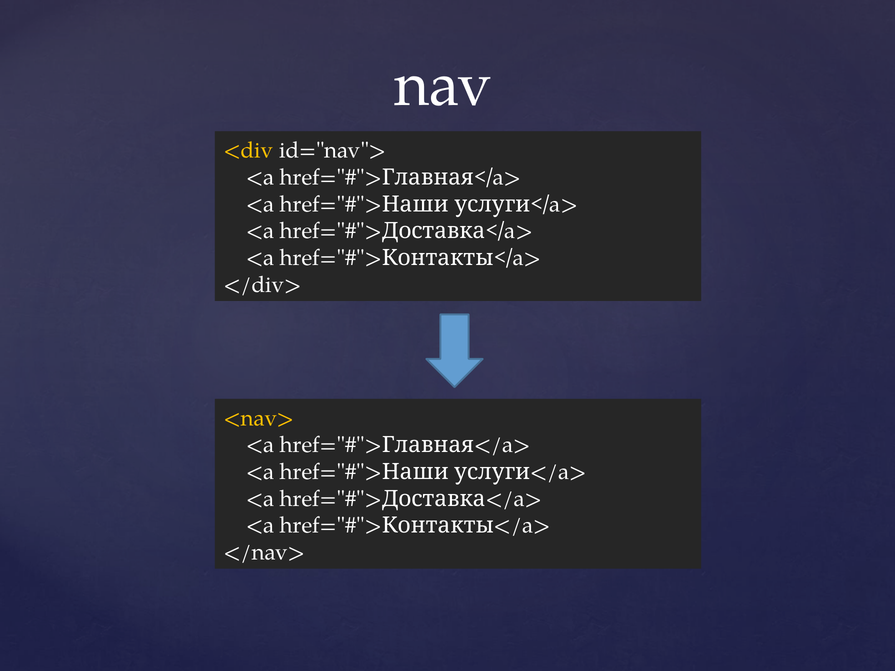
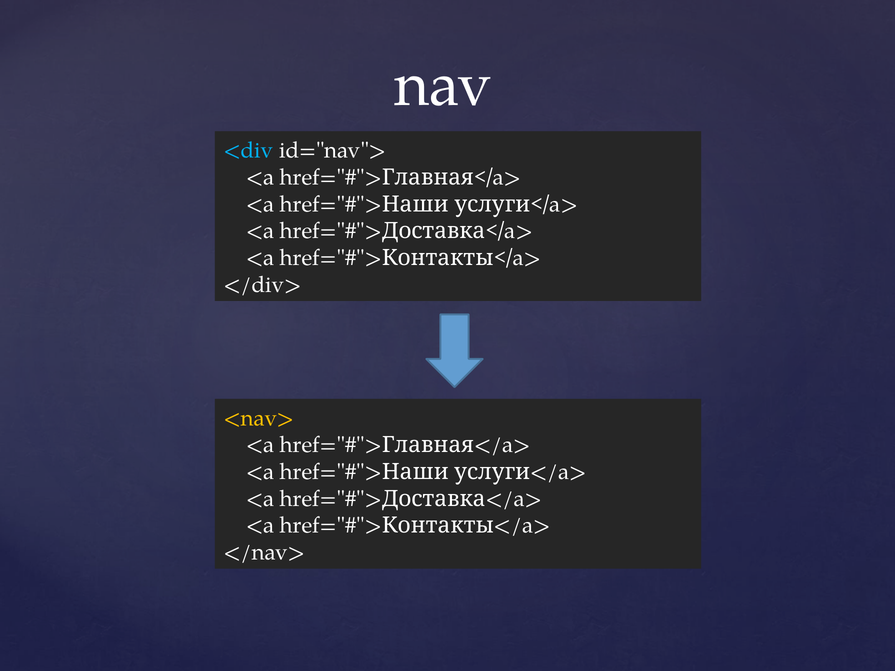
<div colour: yellow -> light blue (249, 151)
